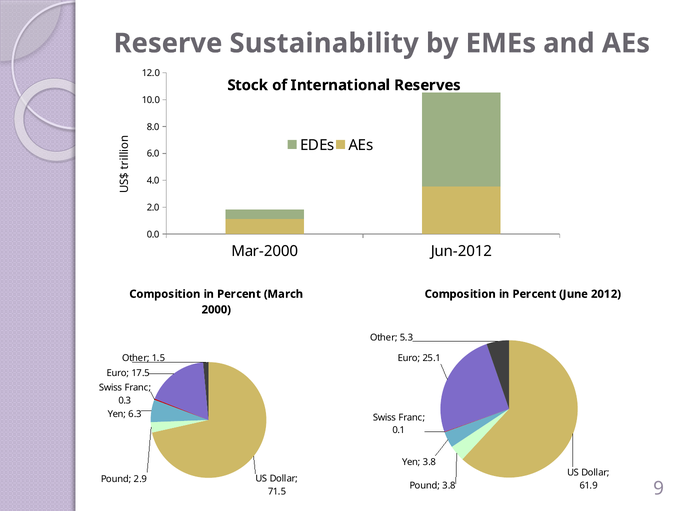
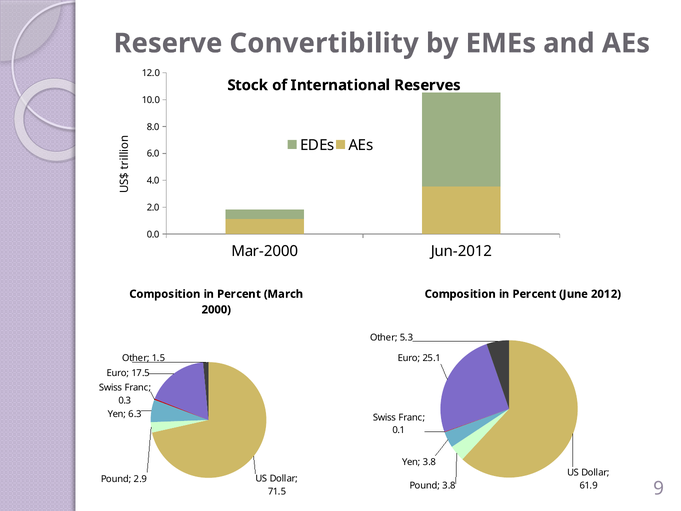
Sustainability: Sustainability -> Convertibility (324, 43)
